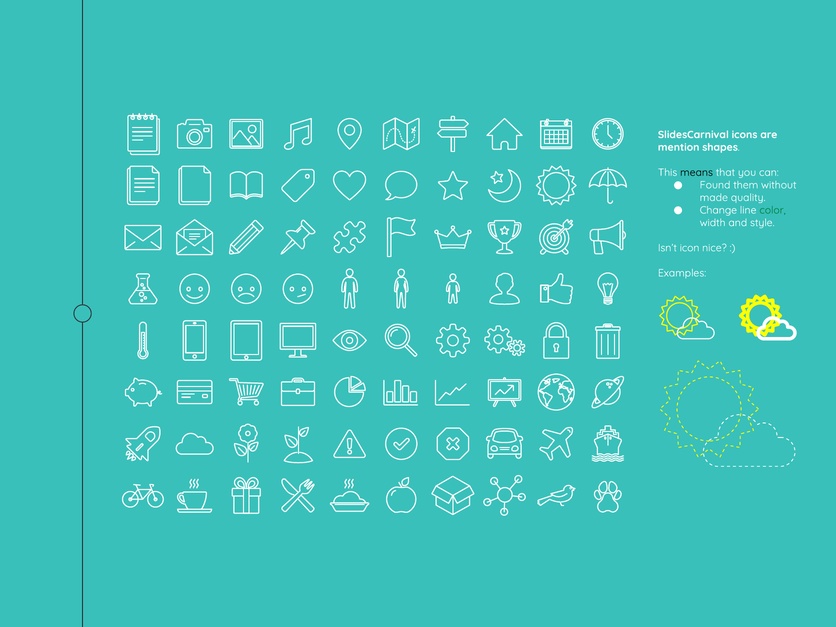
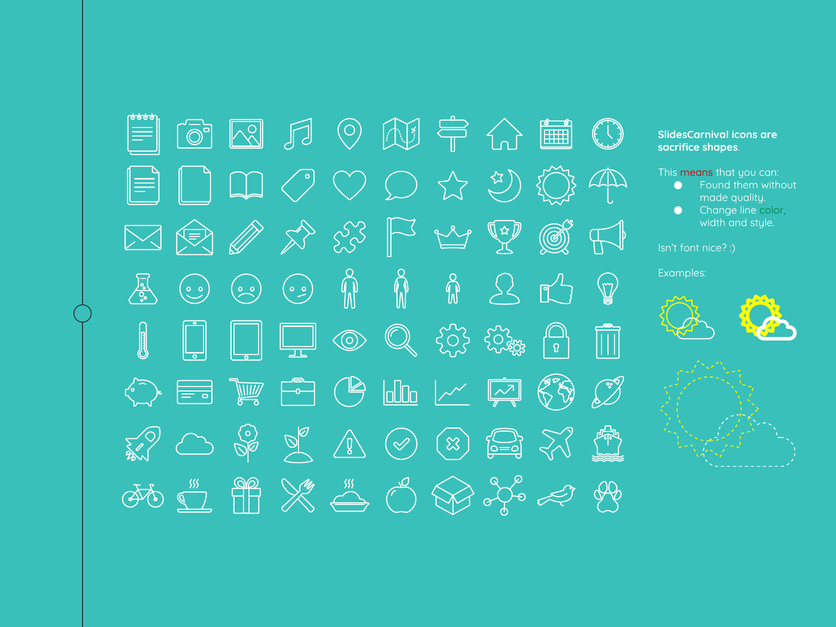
mention: mention -> sacrifice (679, 147)
means colour: black -> red (696, 172)
icon: icon -> font (690, 248)
